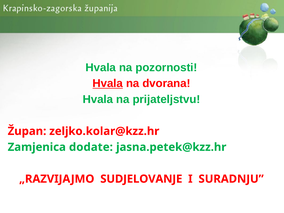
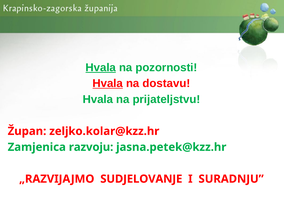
Hvala underline: none -> present (101, 68)
dvorana: dvorana -> dostavu (166, 83)
dodate: dodate -> razvoju (91, 147)
